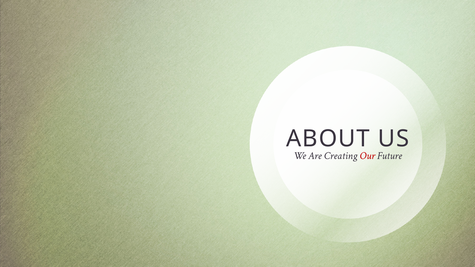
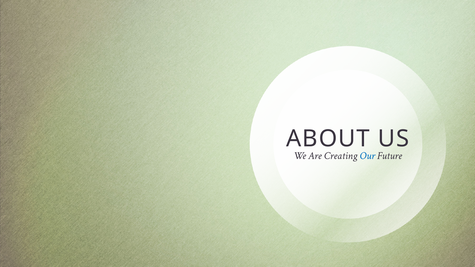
Our colour: red -> blue (367, 156)
